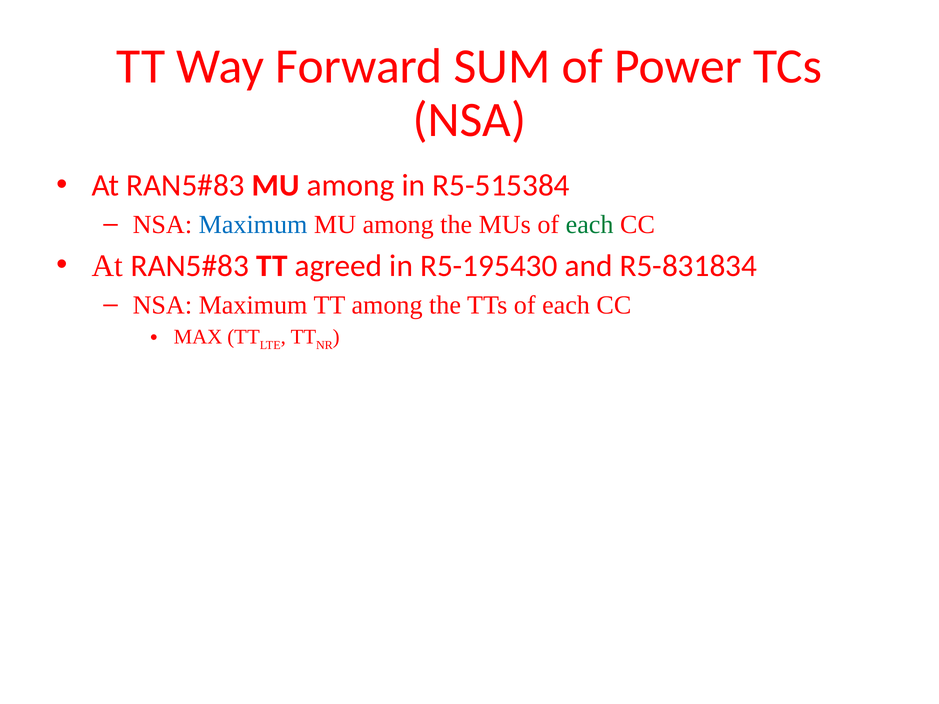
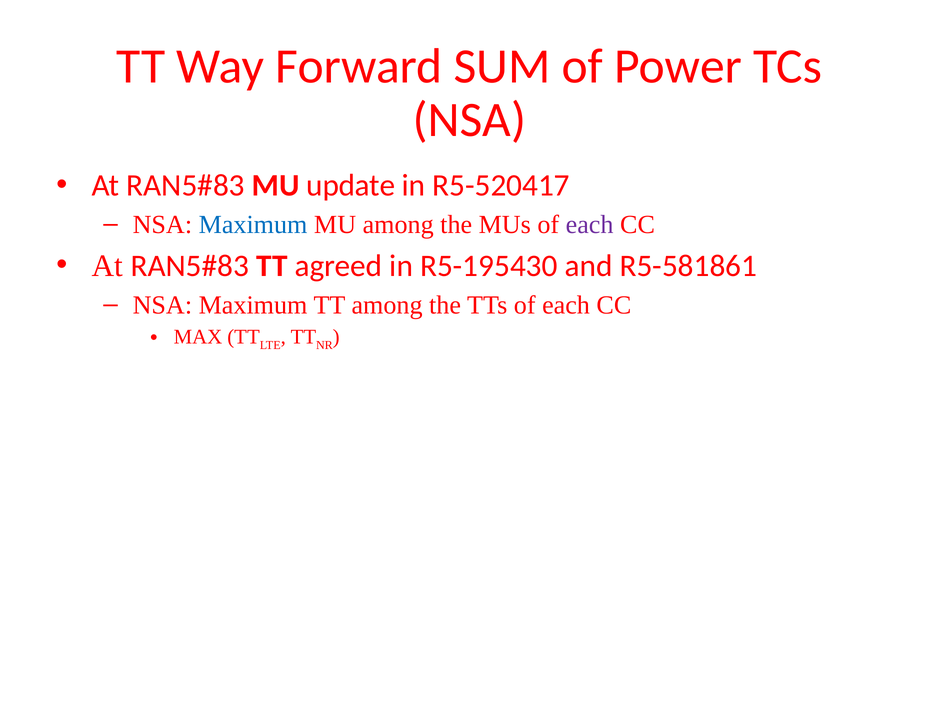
among: among -> update (351, 186)
R5-515384: R5-515384 -> R5-520417 (501, 186)
each colour: green -> purple (590, 225)
R5-831834: R5-831834 -> R5-581861 (688, 266)
